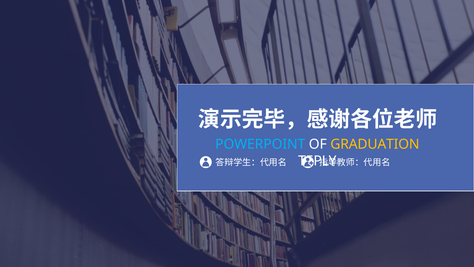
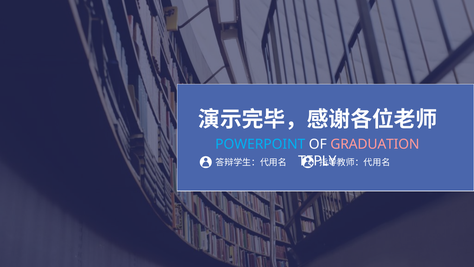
GRADUATION colour: yellow -> pink (375, 144)
